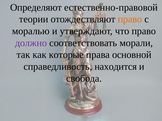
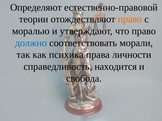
должно colour: purple -> blue (31, 43)
которые: которые -> психика (66, 55)
основной: основной -> личности (132, 55)
